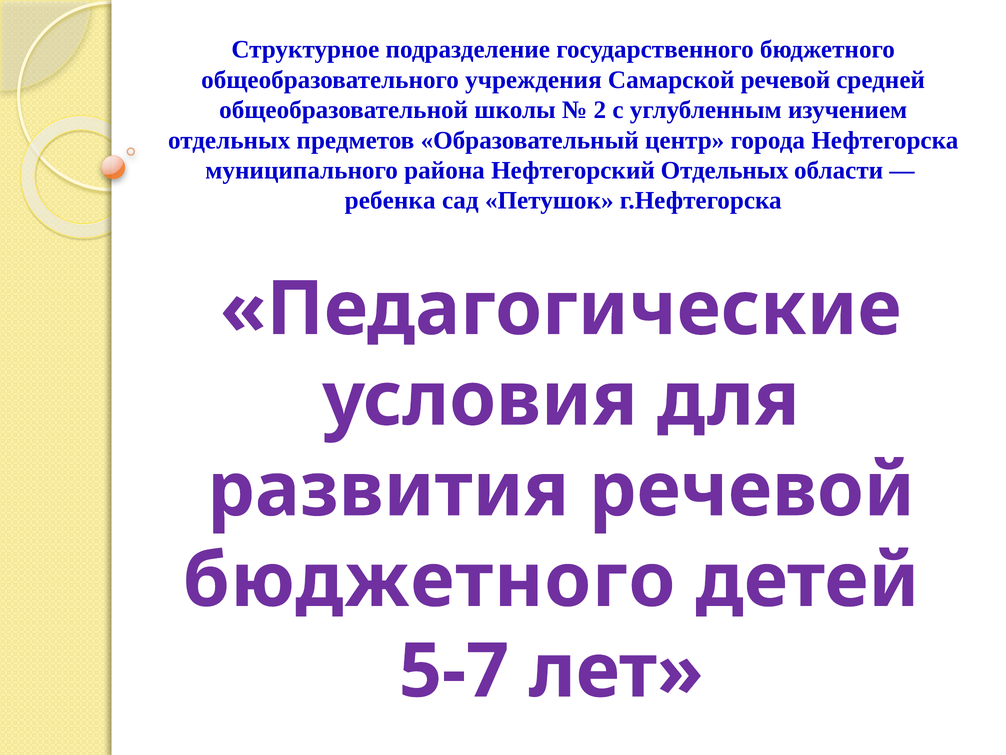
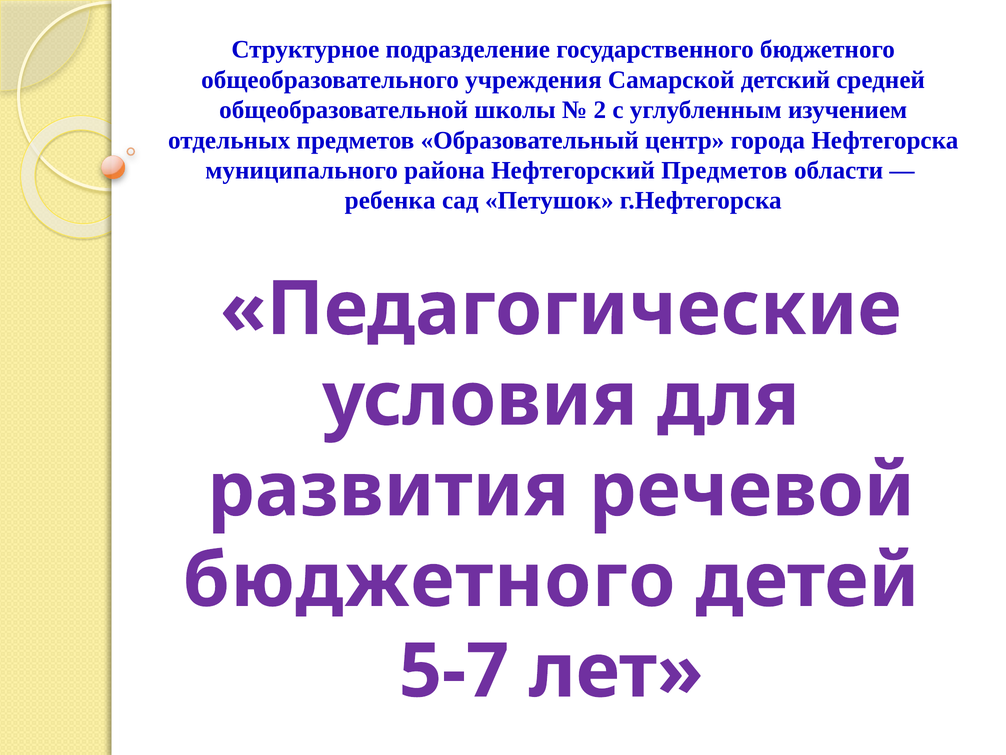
Самарской речевой: речевой -> детский (786, 80)
Нефтегорский Отдельных: Отдельных -> Предметов (724, 170)
